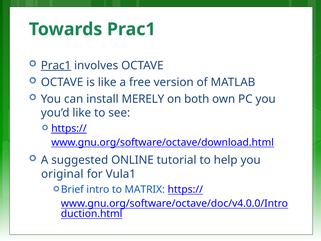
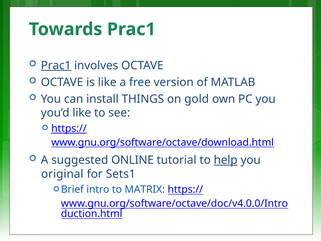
MERELY: MERELY -> THINGS (143, 99)
both: both -> gold (197, 99)
help underline: none -> present (226, 160)
Vula1: Vula1 -> Sets1 (121, 174)
